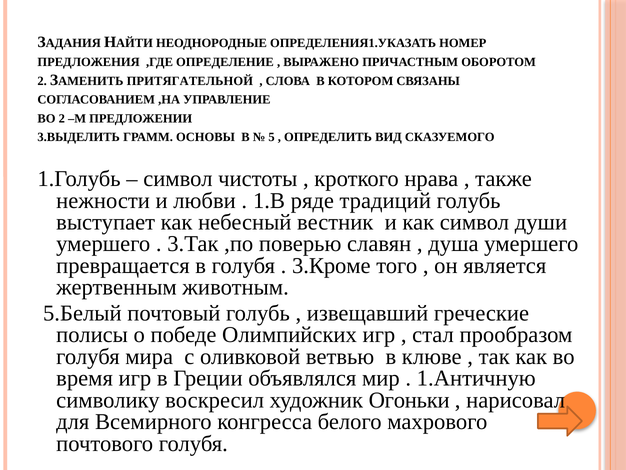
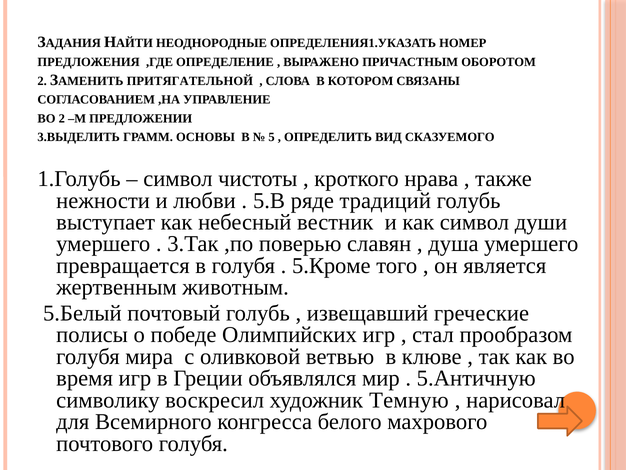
1.В: 1.В -> 5.В (269, 200)
3.Кроме: 3.Кроме -> 5.Кроме (331, 265)
1.Античную: 1.Античную -> 5.Античную (476, 378)
Огоньки: Огоньки -> Темную (409, 400)
